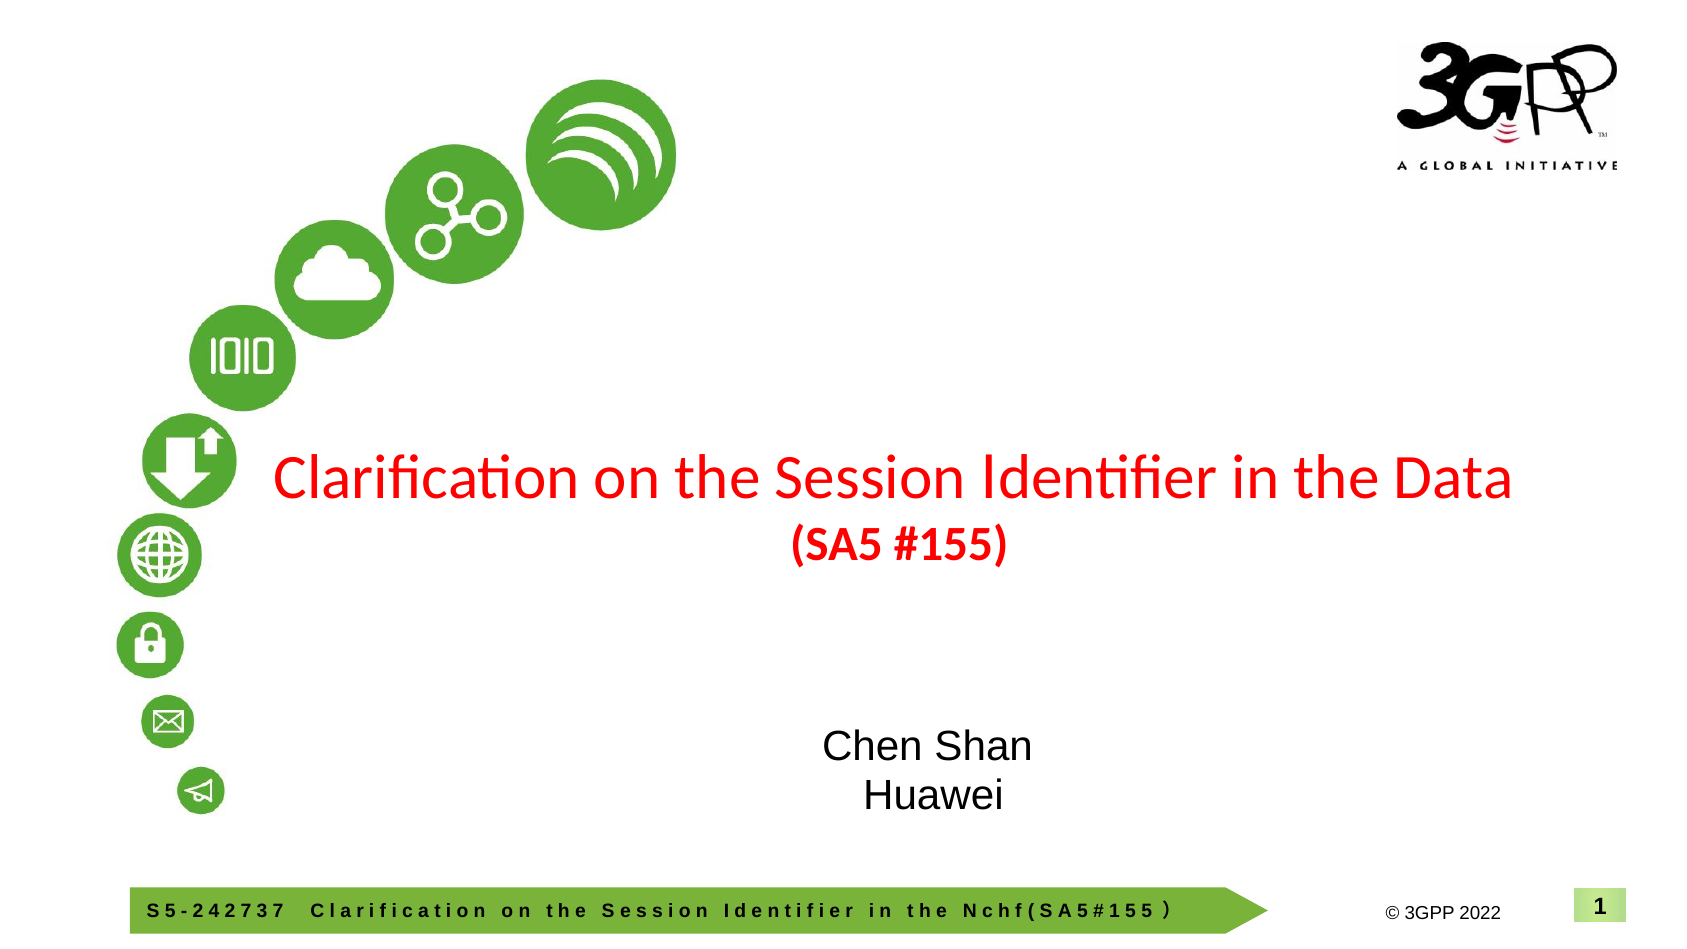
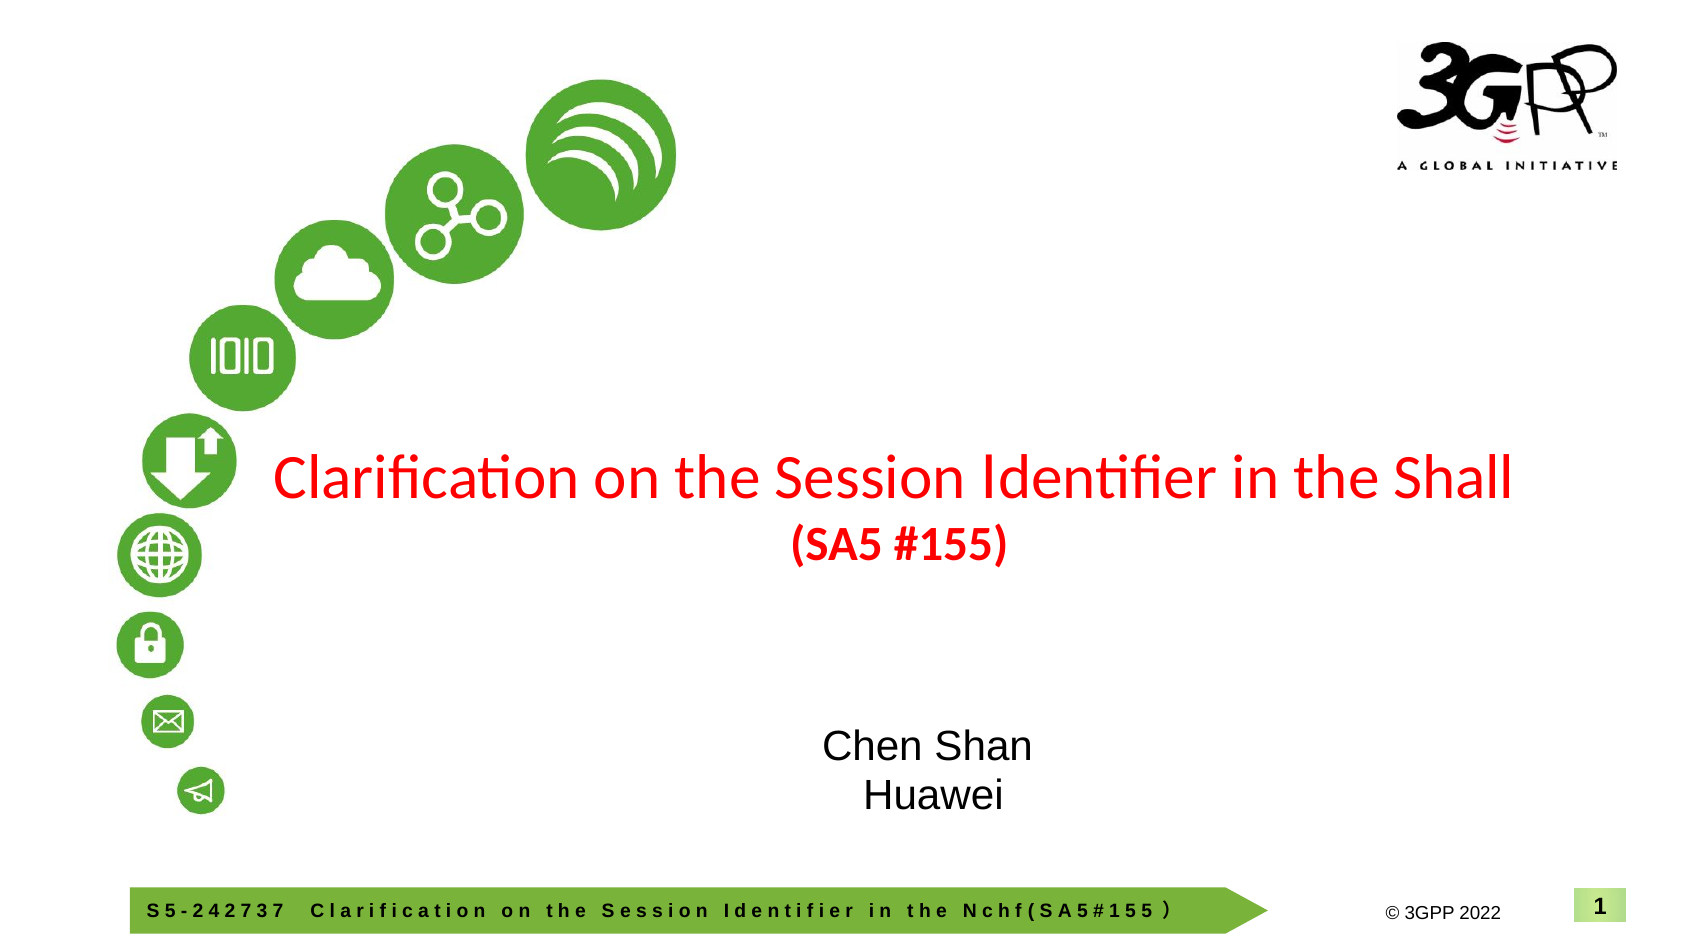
Data: Data -> Shall (1454, 478)
